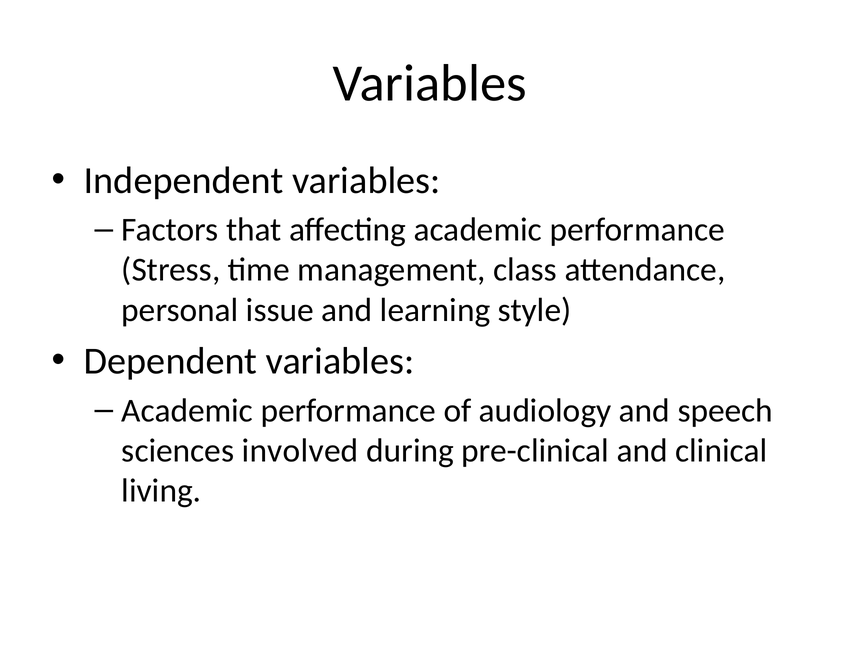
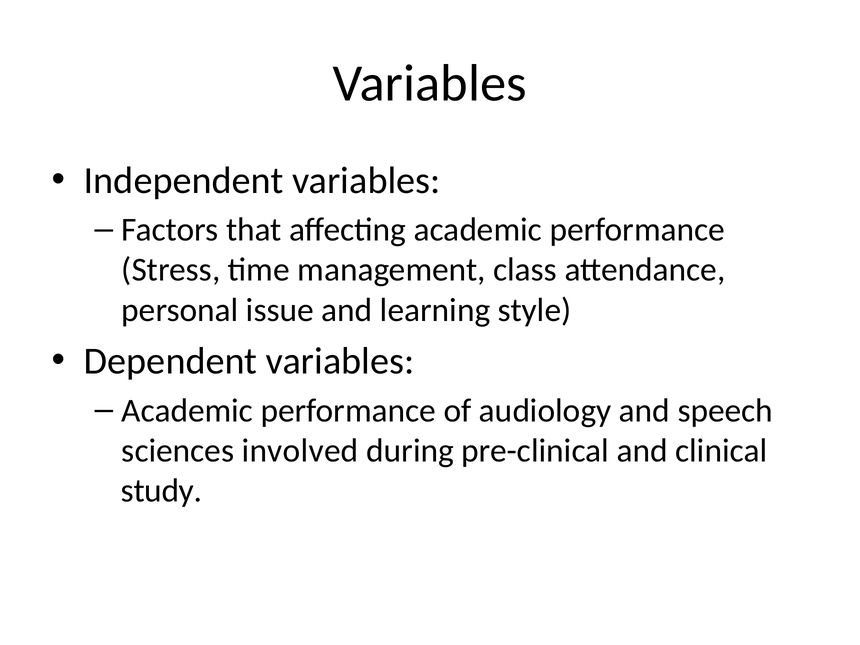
living: living -> study (162, 491)
